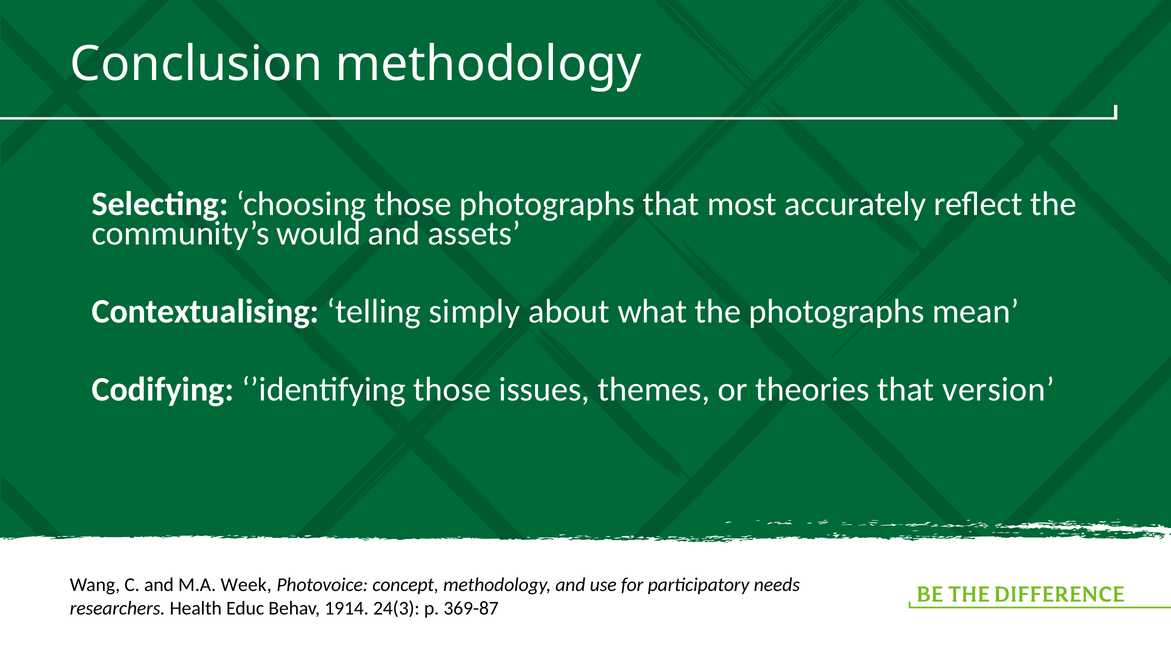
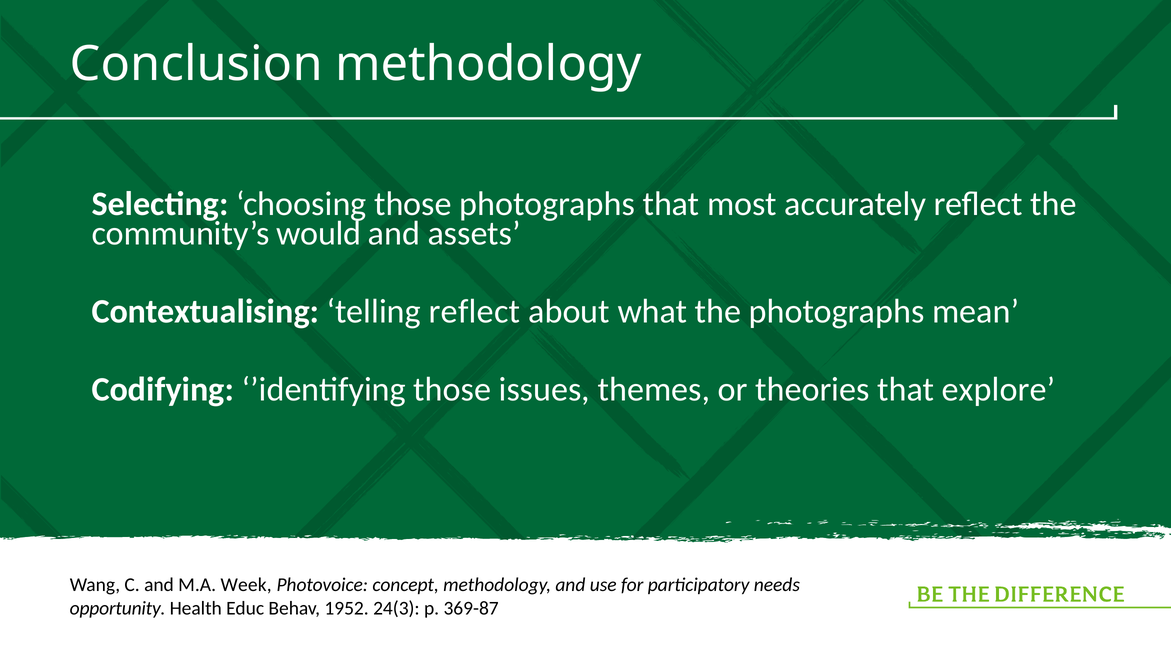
telling simply: simply -> reflect (474, 311)
version: version -> explore (999, 389)
researchers: researchers -> opportunity (118, 608)
1914: 1914 -> 1952 (347, 608)
